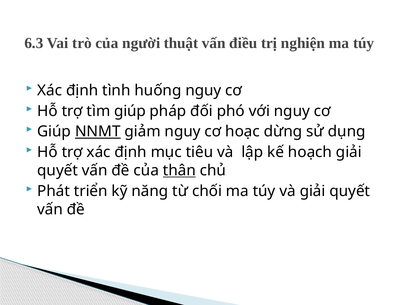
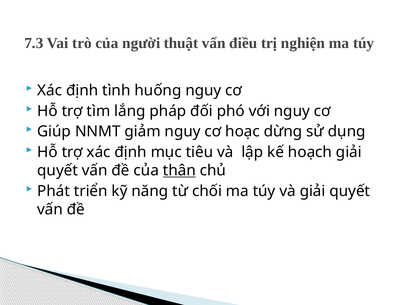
6.3: 6.3 -> 7.3 (34, 43)
tìm giúp: giúp -> lắng (130, 111)
NNMT underline: present -> none (98, 132)
